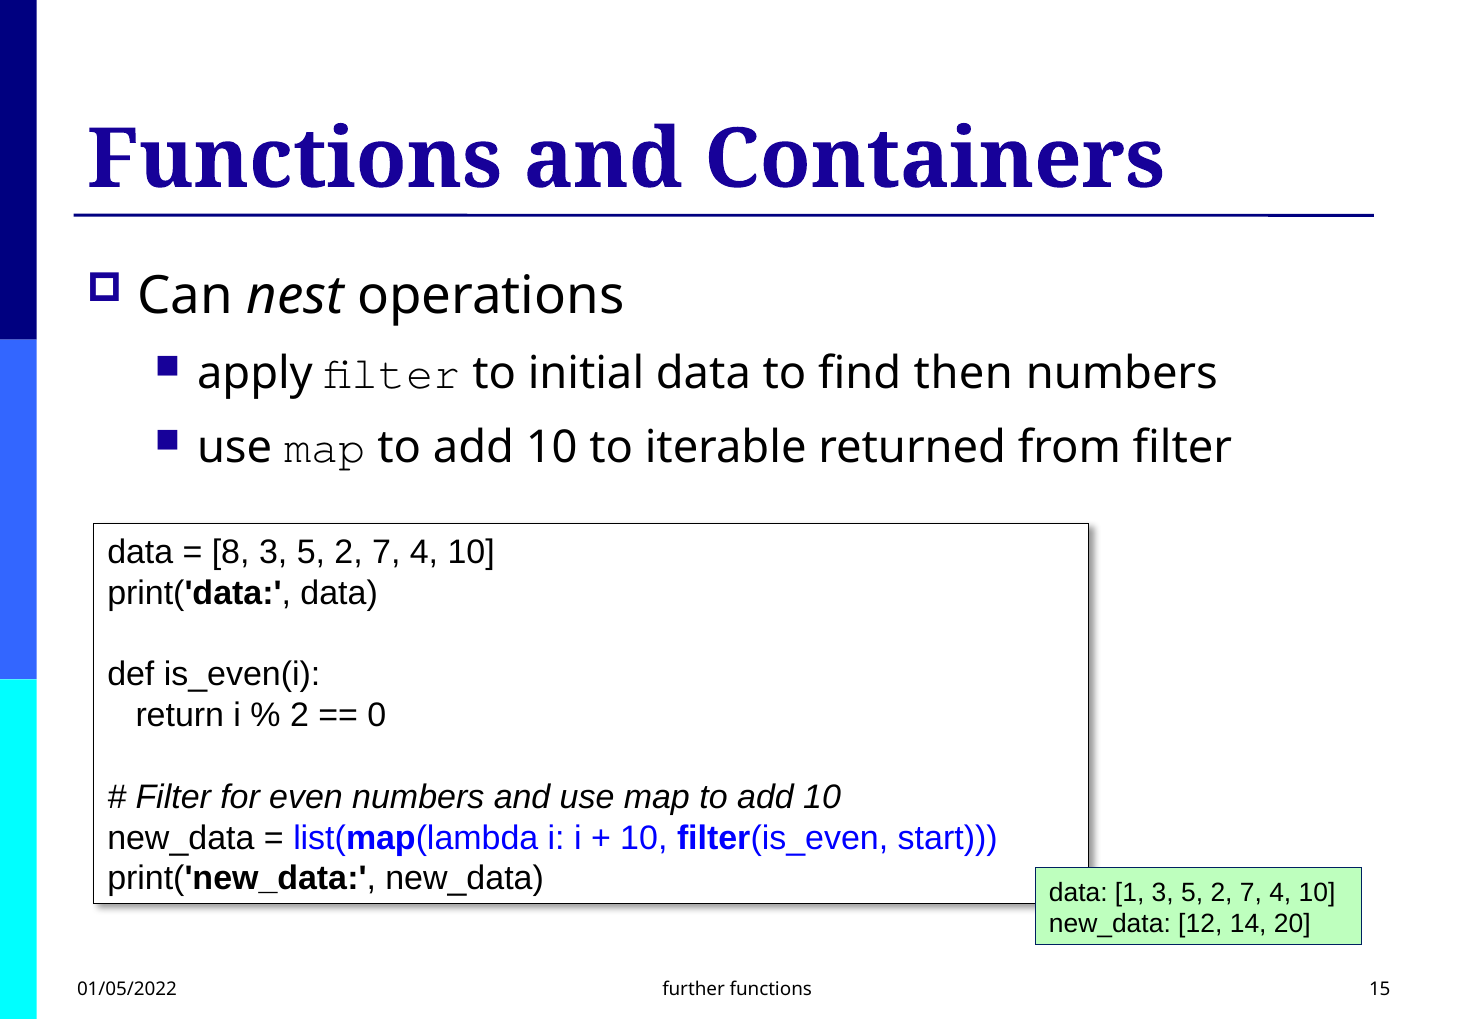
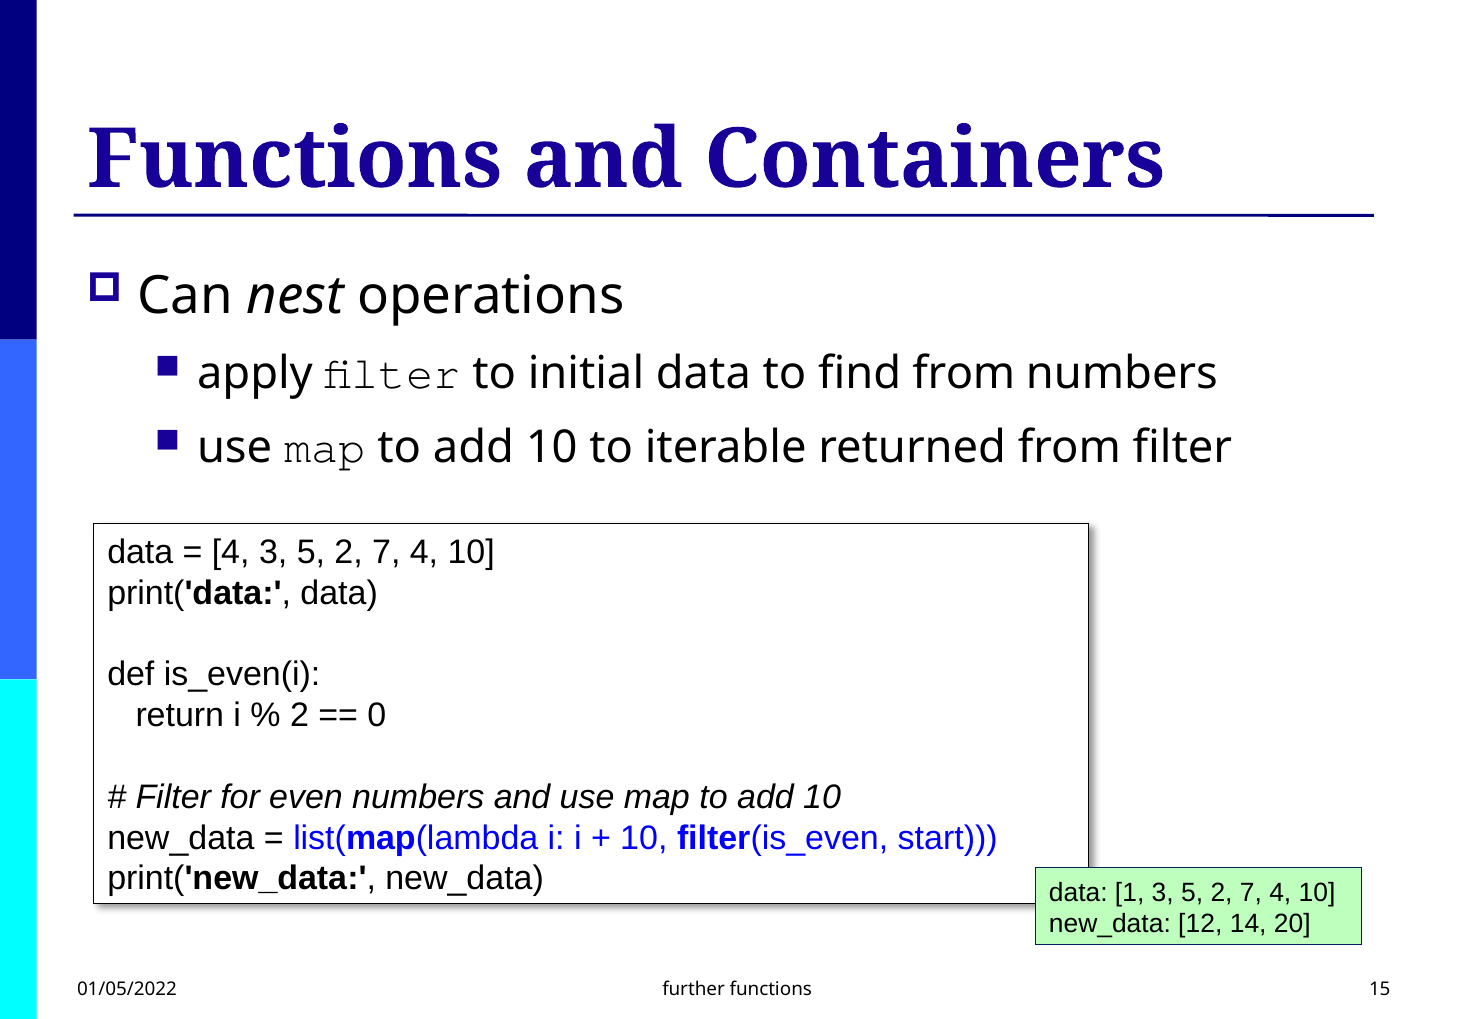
find then: then -> from (964, 374)
8: 8 -> 4 (231, 553)
